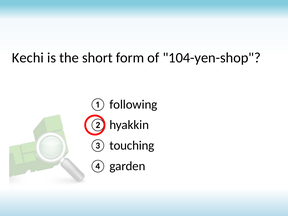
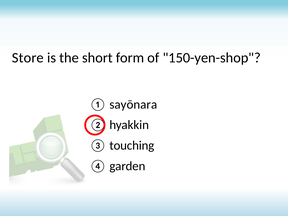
Kechi: Kechi -> Store (28, 58)
104-yen-shop: 104-yen-shop -> 150-yen-shop (212, 58)
following: following -> sayōnara (133, 104)
